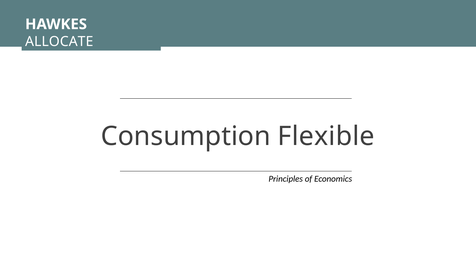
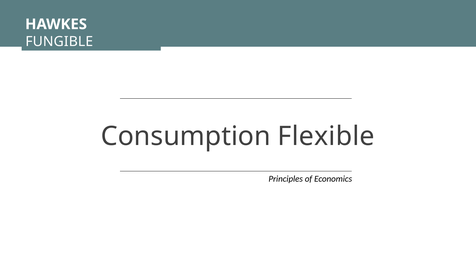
ALLOCATE: ALLOCATE -> FUNGIBLE (59, 41)
